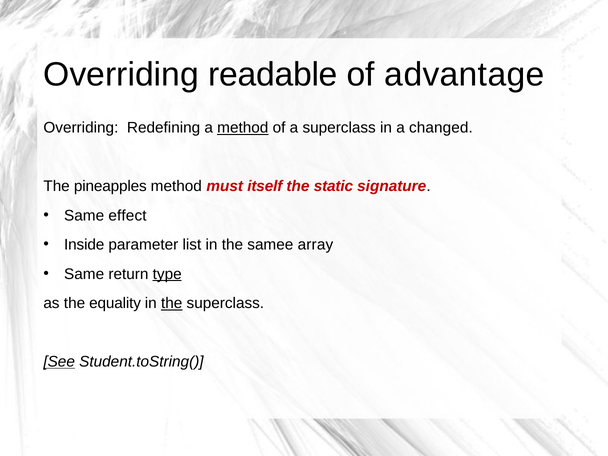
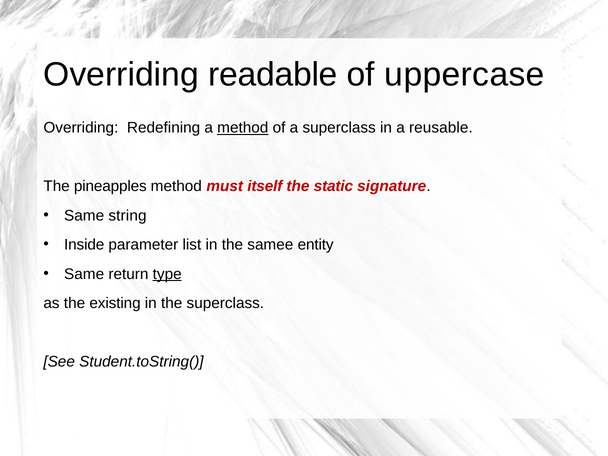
advantage: advantage -> uppercase (464, 74)
changed: changed -> reusable (441, 128)
effect: effect -> string (127, 215)
array: array -> entity (316, 245)
equality: equality -> existing (115, 303)
the underline: present -> none (172, 303)
See underline: present -> none (59, 362)
